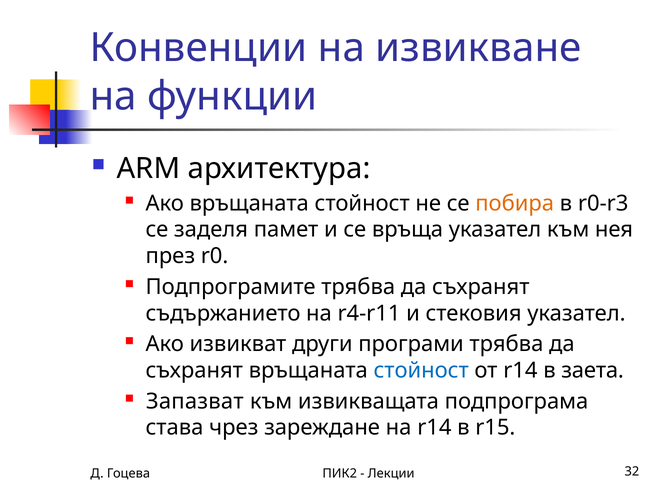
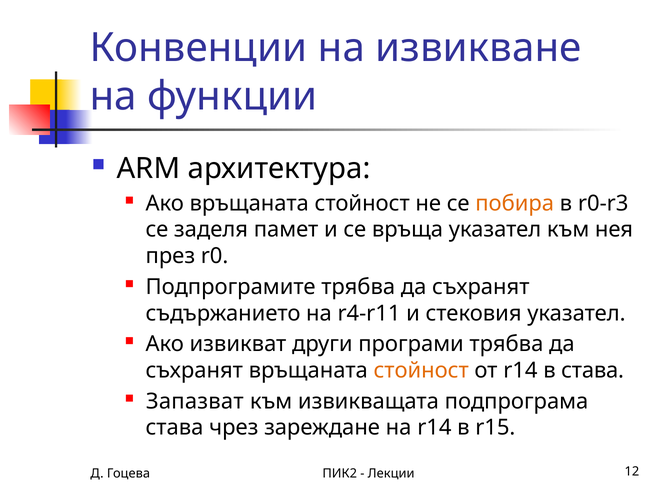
стойност colour: blue -> orange (421, 370)
в заета: заета -> става (593, 370)
32: 32 -> 12 (632, 471)
